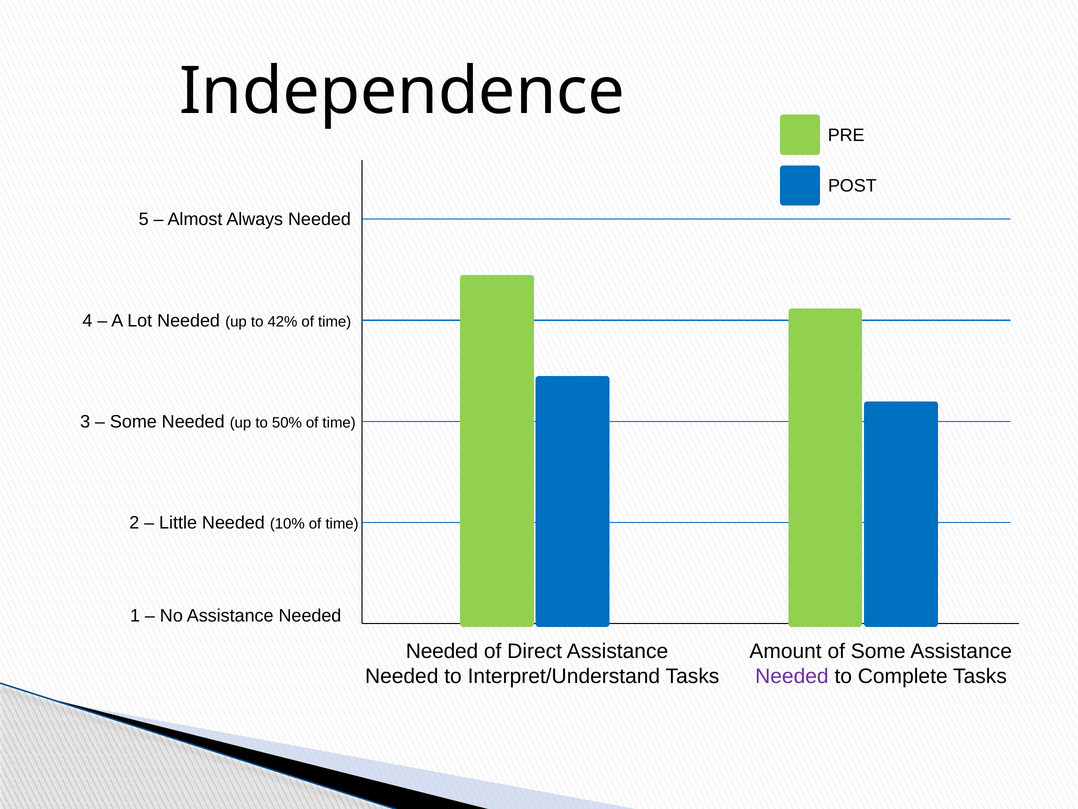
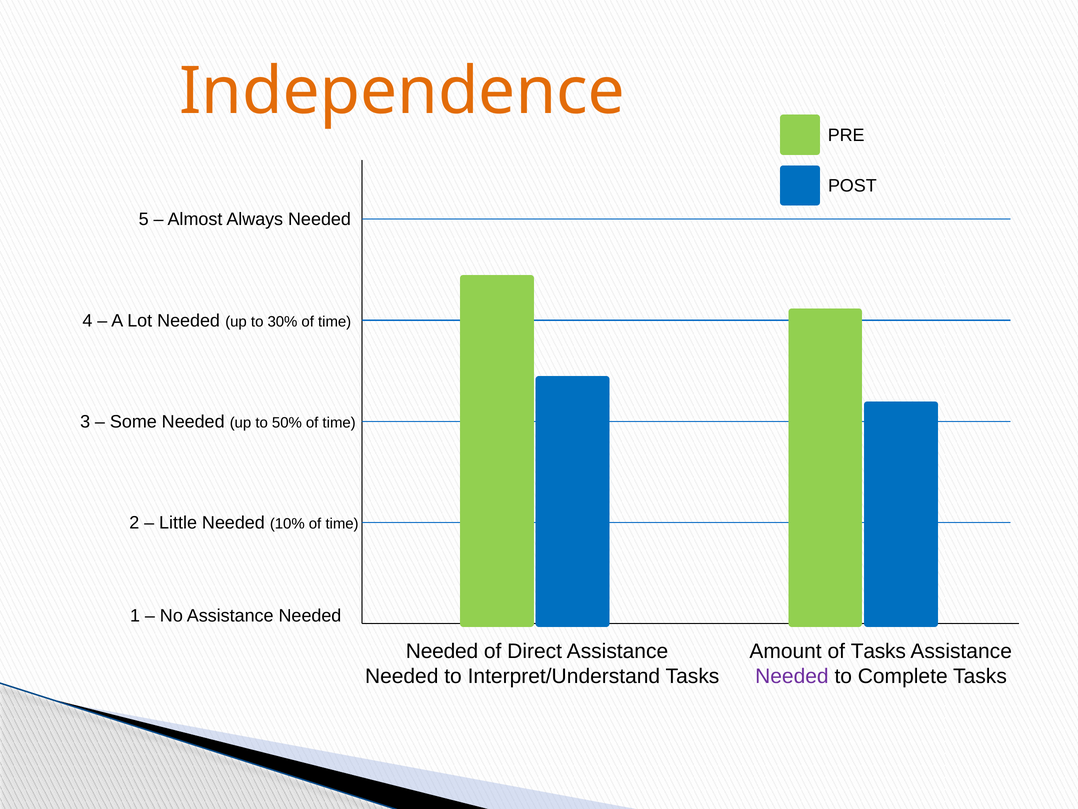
Independence colour: black -> orange (402, 91)
42%: 42% -> 30% (282, 321)
of Some: Some -> Tasks (878, 651)
